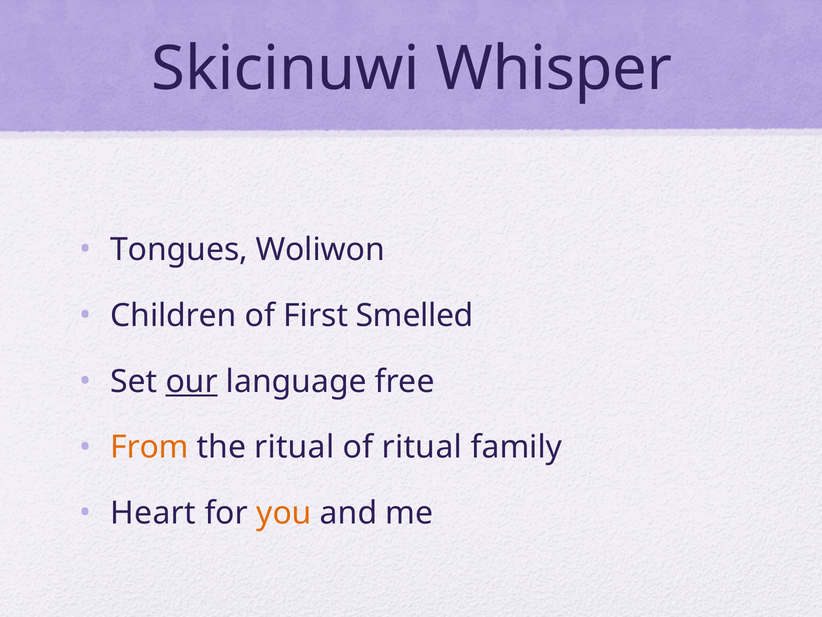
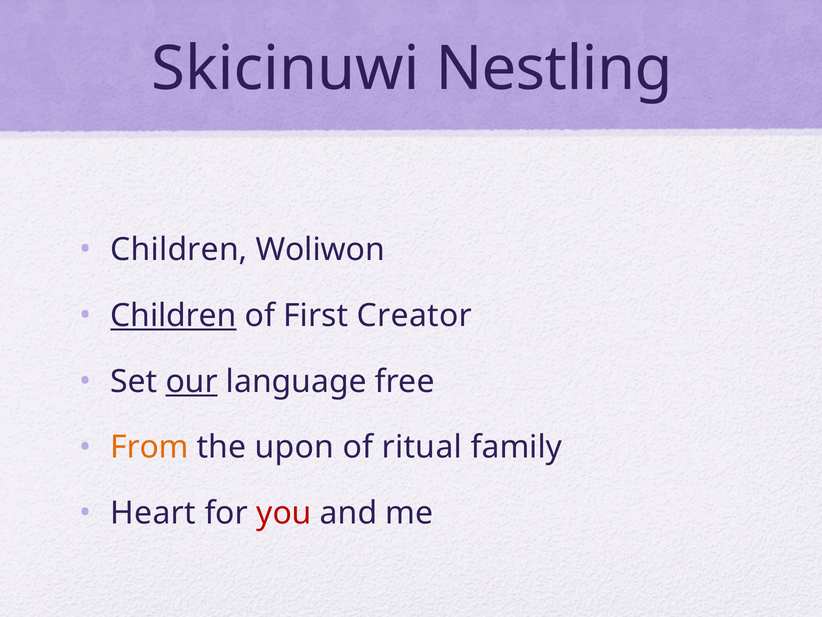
Whisper: Whisper -> Nestling (554, 69)
Tongues: Tongues -> Children (179, 250)
Children underline: none -> present (173, 315)
Smelled: Smelled -> Creator (414, 315)
the ritual: ritual -> upon (294, 447)
you colour: orange -> red (284, 513)
